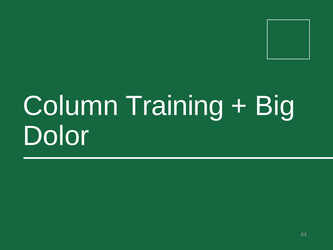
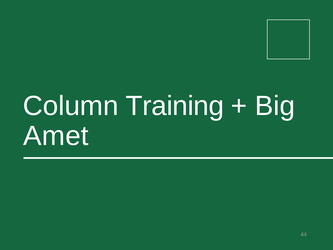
Dolor: Dolor -> Amet (56, 136)
